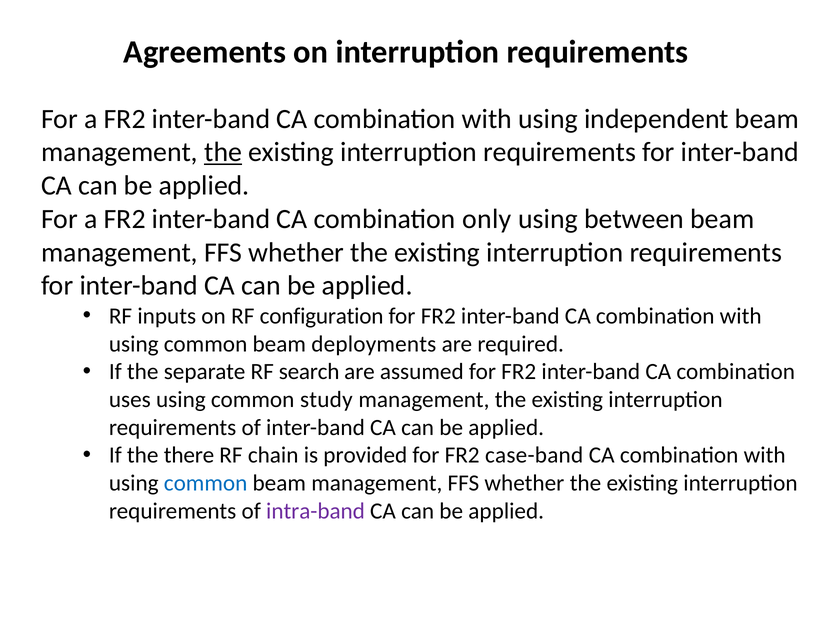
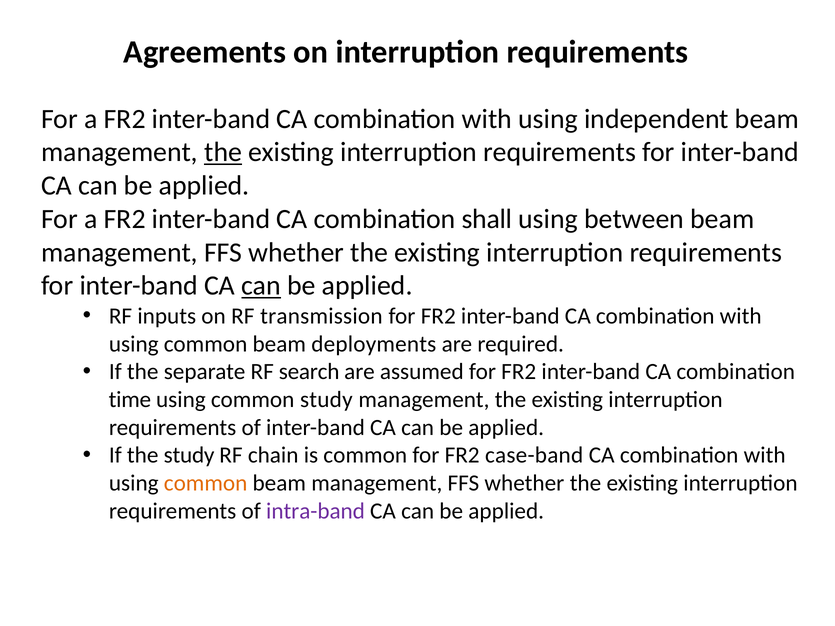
only: only -> shall (487, 219)
can underline: none -> present (261, 286)
configuration: configuration -> transmission (321, 316)
uses: uses -> time (130, 400)
the there: there -> study (189, 455)
is provided: provided -> common (365, 455)
common colour: blue -> orange (206, 483)
